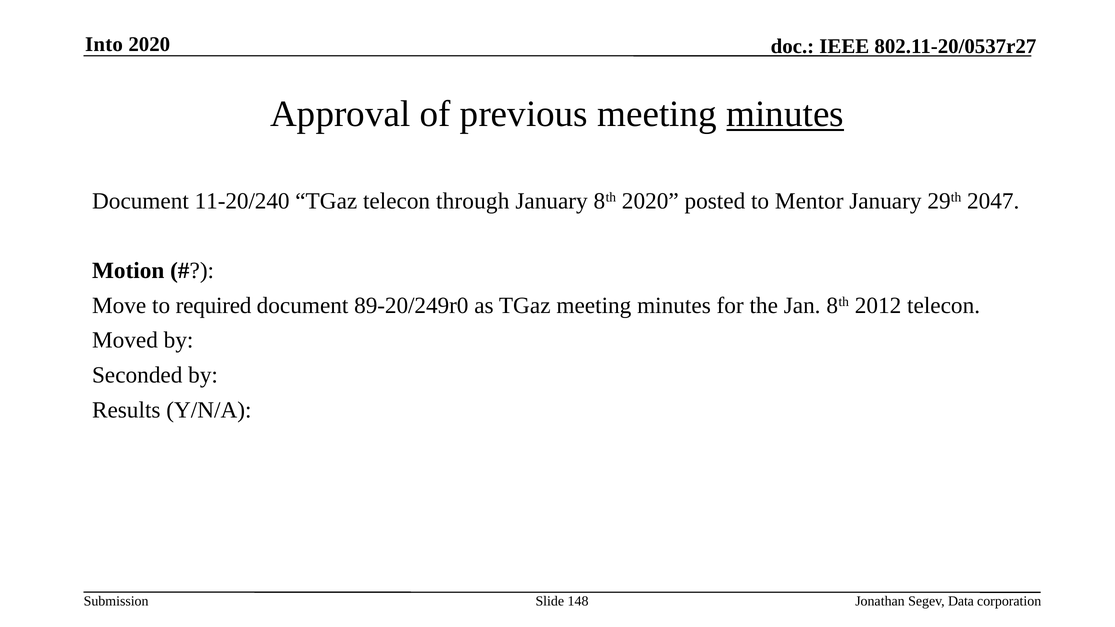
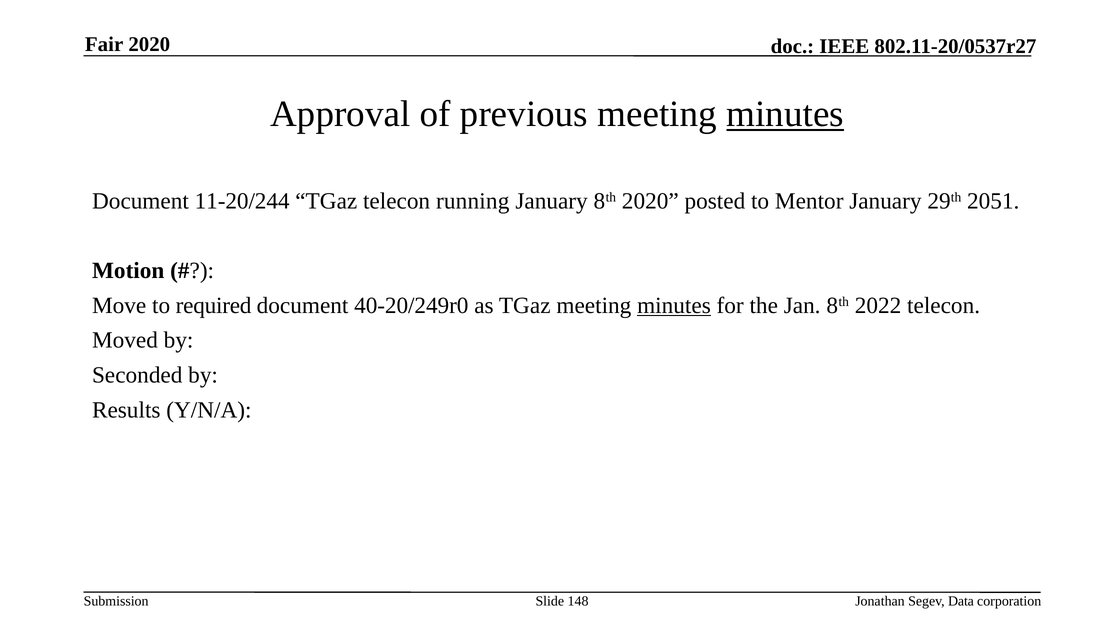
Into: Into -> Fair (104, 44)
11-20/240: 11-20/240 -> 11-20/244 (242, 201)
through: through -> running (473, 201)
2047: 2047 -> 2051 (993, 201)
89-20/249r0: 89-20/249r0 -> 40-20/249r0 (411, 306)
minutes underline: none -> present (674, 306)
2012: 2012 -> 2022 (878, 306)
